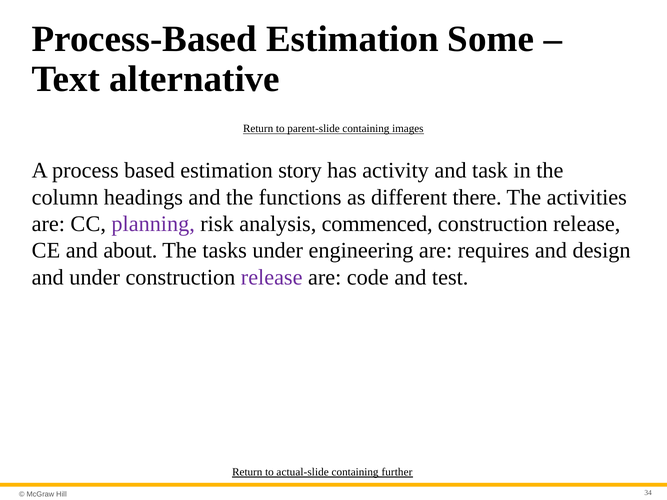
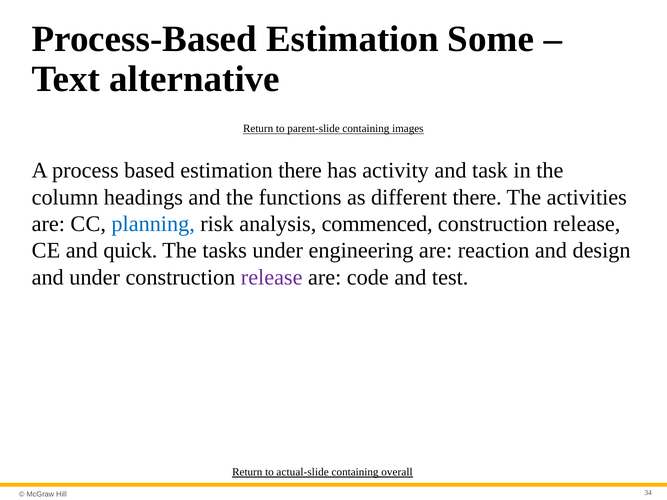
estimation story: story -> there (300, 171)
planning colour: purple -> blue (153, 224)
about: about -> quick (130, 251)
requires: requires -> reaction (494, 251)
further: further -> overall (397, 472)
